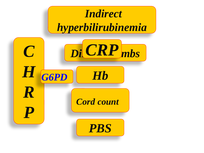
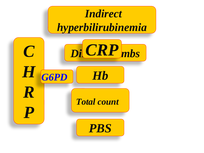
Cord: Cord -> Total (86, 102)
